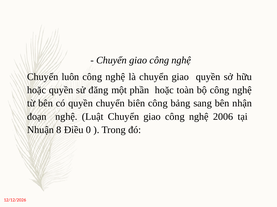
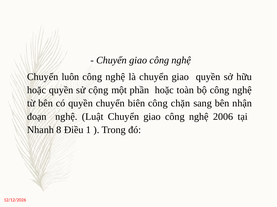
đăng: đăng -> cộng (98, 90)
bảng: bảng -> chặn (180, 104)
Nhuận: Nhuận -> Nhanh (40, 130)
0: 0 -> 1 (88, 130)
